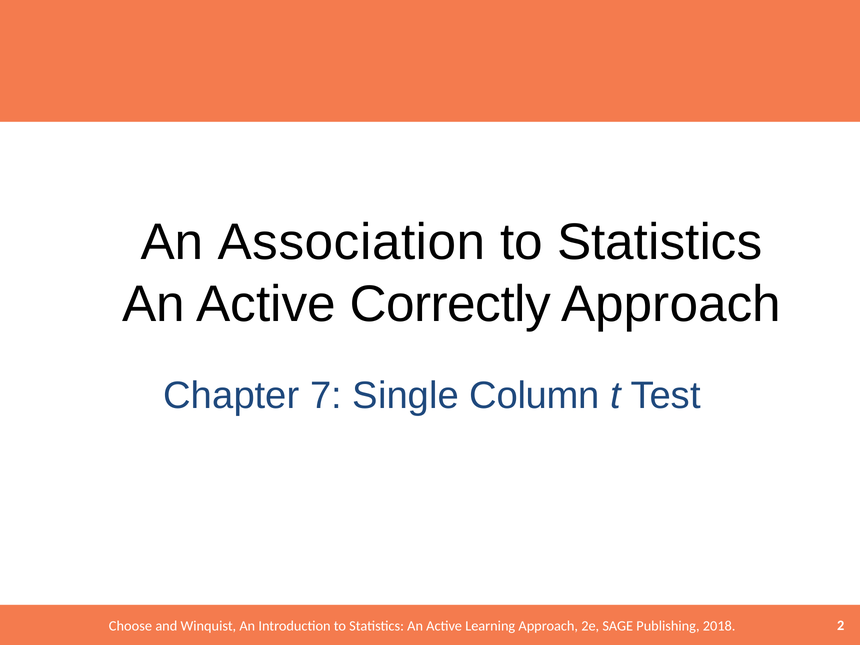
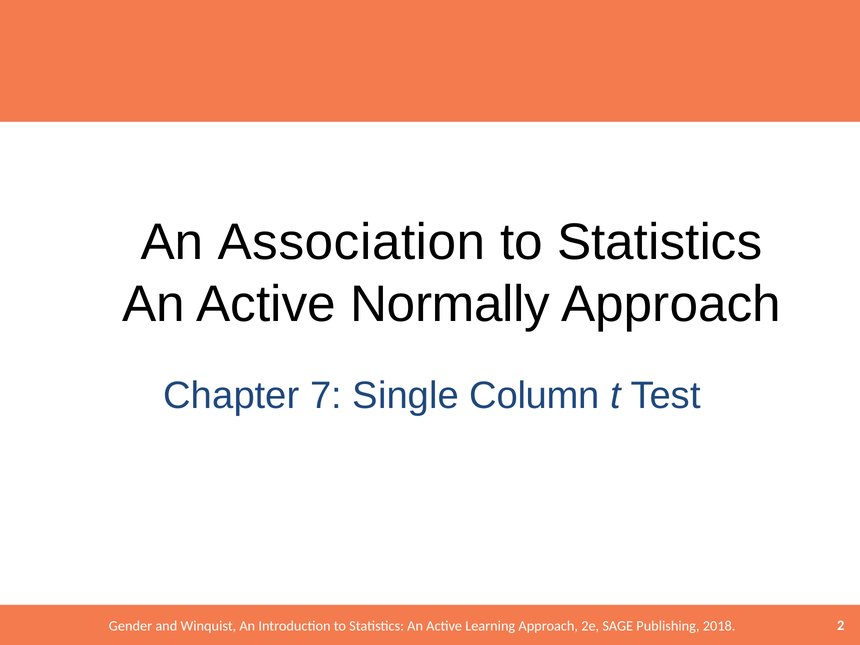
Correctly: Correctly -> Normally (450, 304)
Choose: Choose -> Gender (131, 626)
